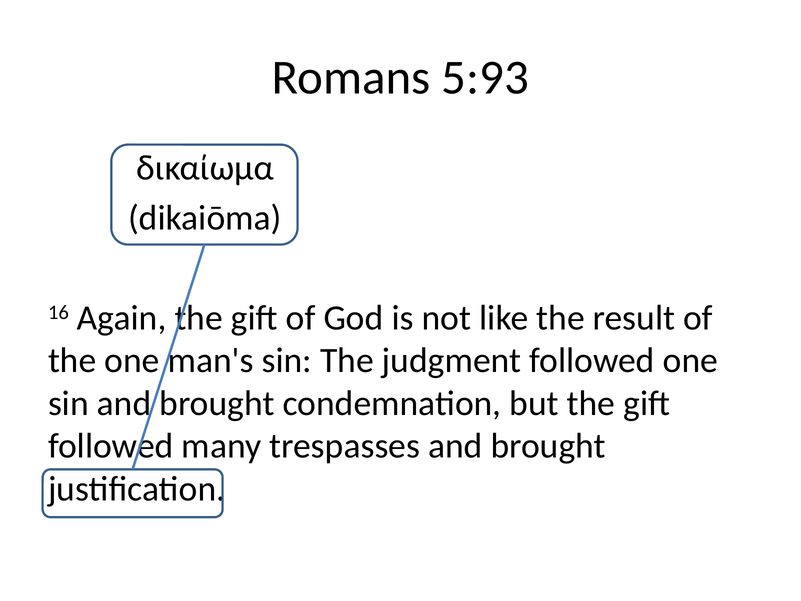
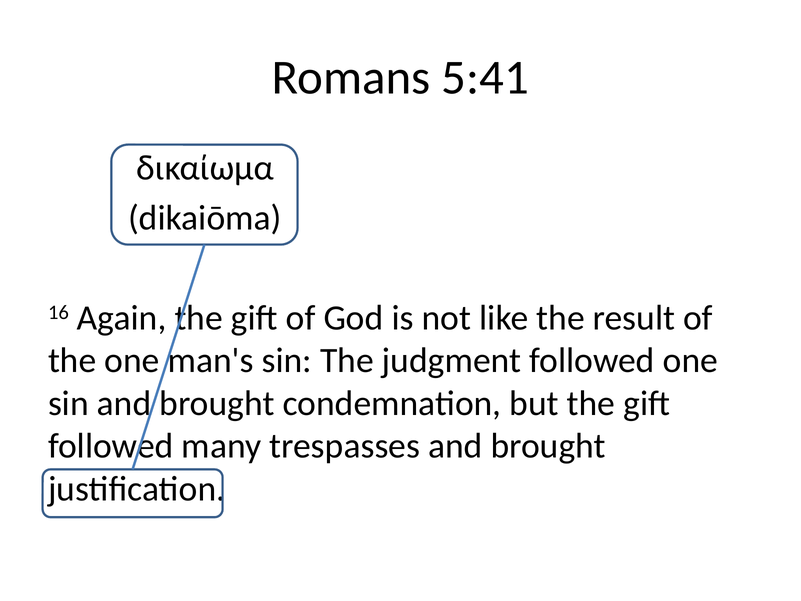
5:93: 5:93 -> 5:41 (485, 78)
